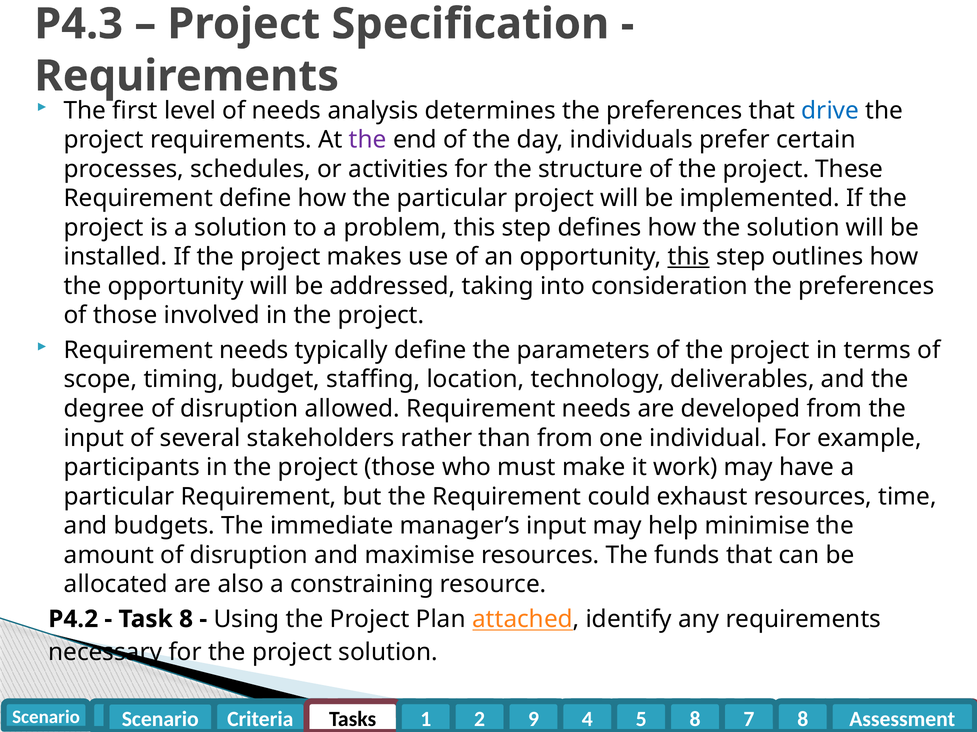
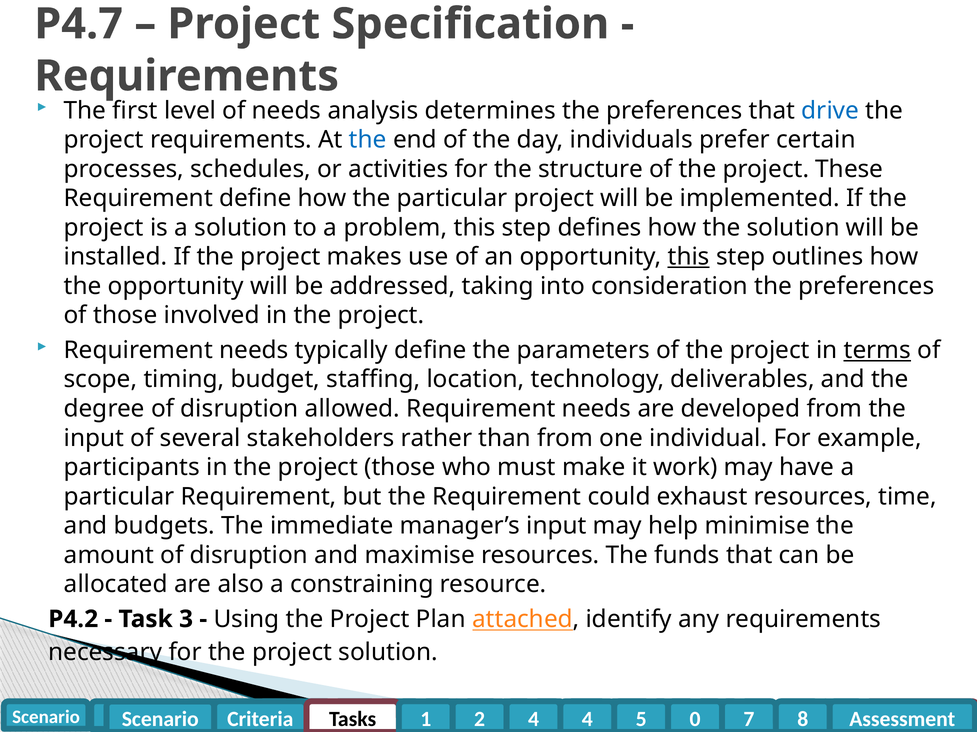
P4.3: P4.3 -> P4.7 (79, 24)
the colour: purple -> blue (368, 140)
terms underline: none -> present (877, 350)
Task 8: 8 -> 3 (186, 620)
9: 9 -> 4 (533, 720)
8: 8 -> 0 (695, 720)
